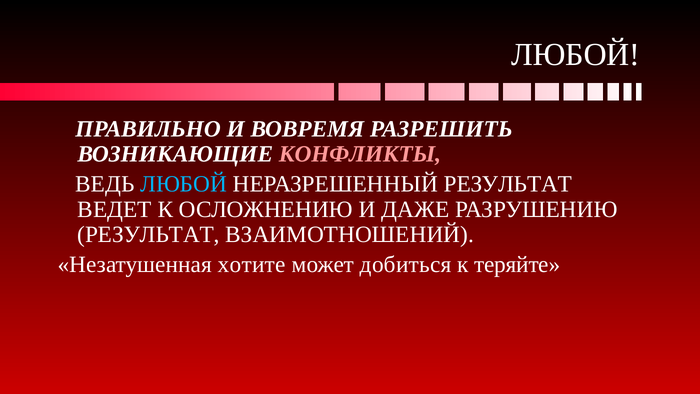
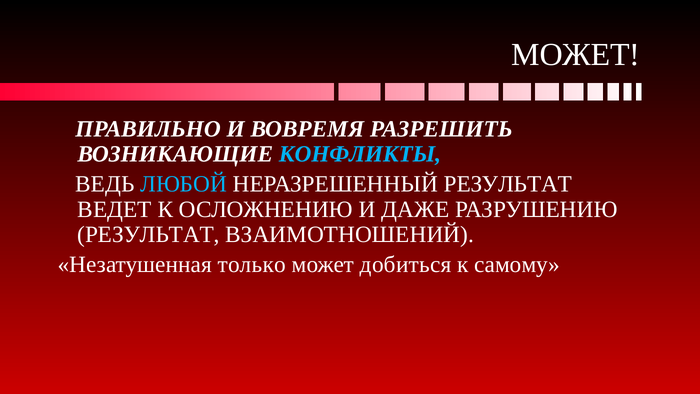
ЛЮБОЙ: ЛЮБОЙ -> МОЖЕТ (576, 55)
КОНФЛИКТЫ colour: pink -> light blue (360, 154)
хотите: хотите -> только (252, 264)
теряйте: теряйте -> самому (517, 264)
